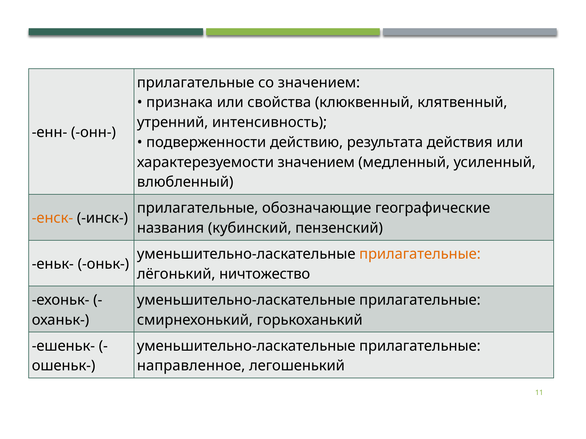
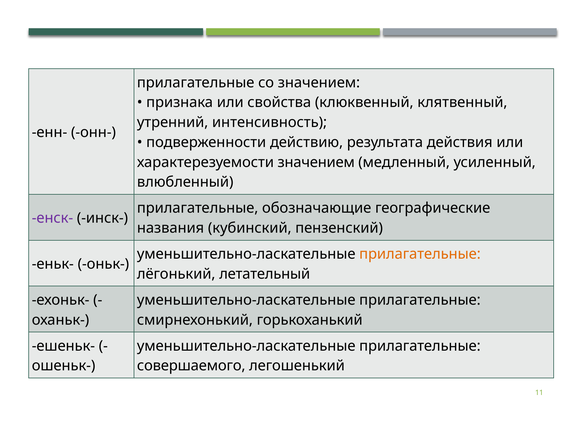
енск- colour: orange -> purple (52, 218)
ничтожество: ничтожество -> летательный (265, 274)
направленное: направленное -> совершаемого (191, 366)
